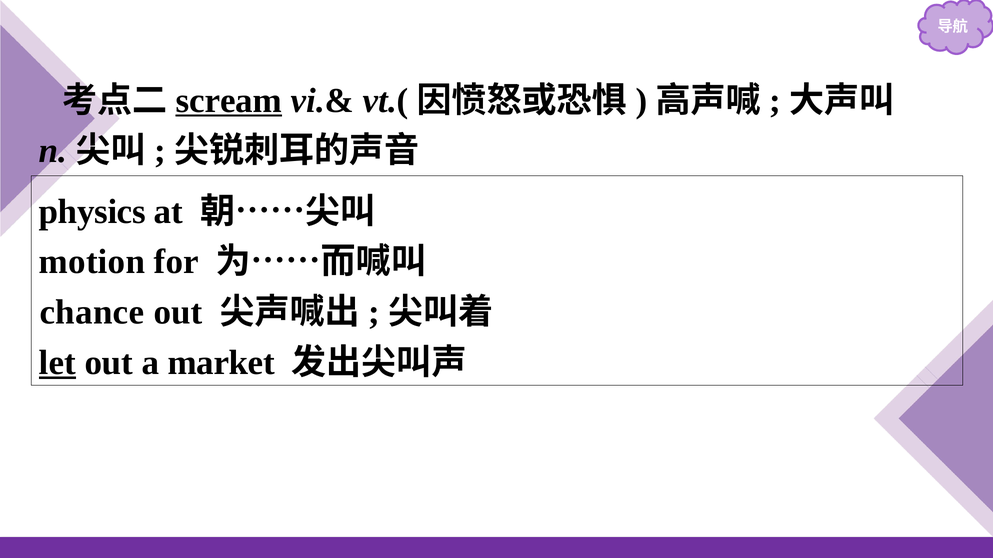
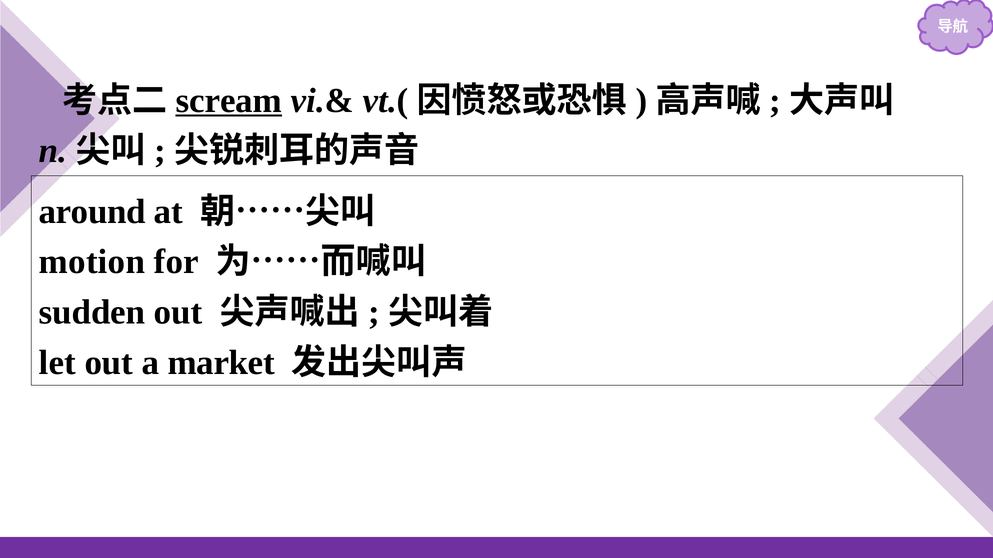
physics: physics -> around (92, 212)
chance: chance -> sudden (92, 313)
let underline: present -> none (57, 363)
